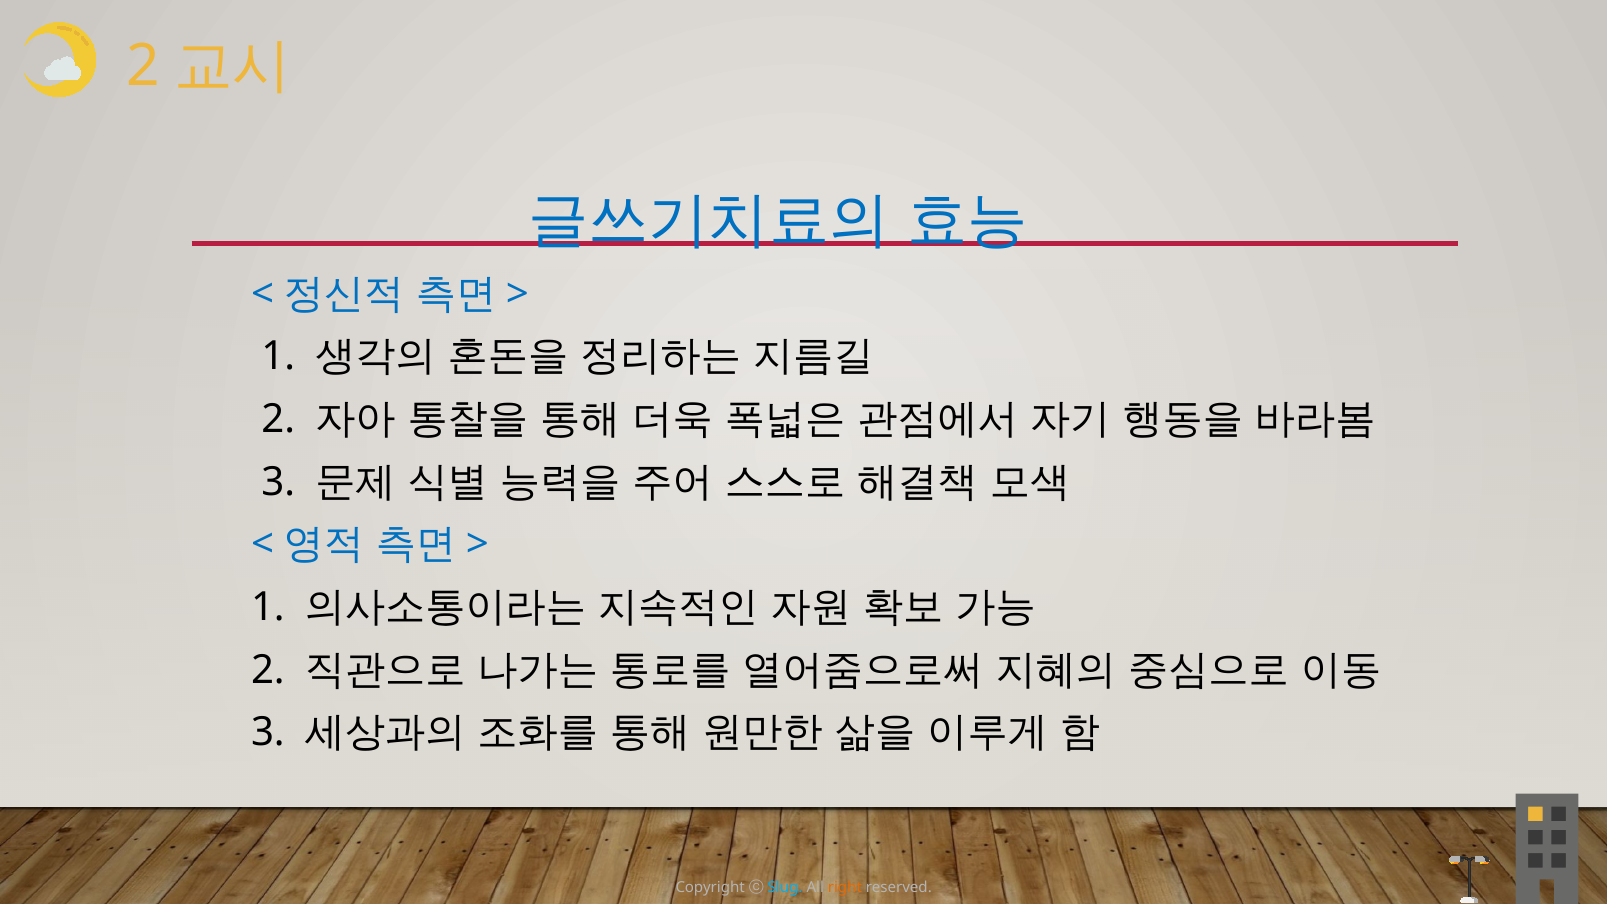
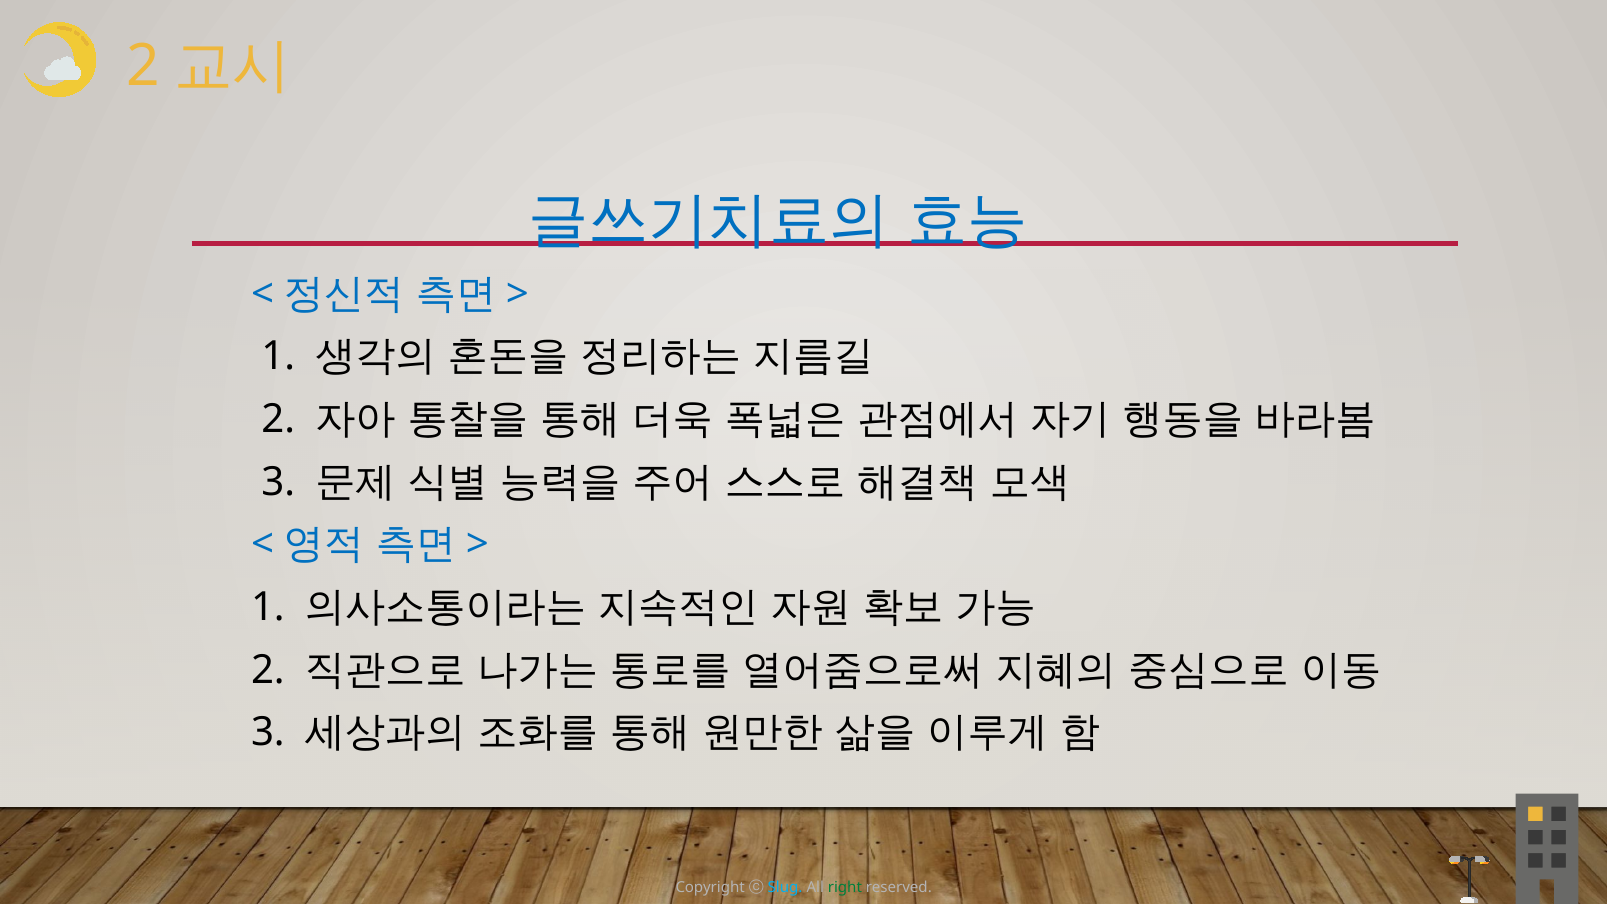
right colour: orange -> green (845, 888)
